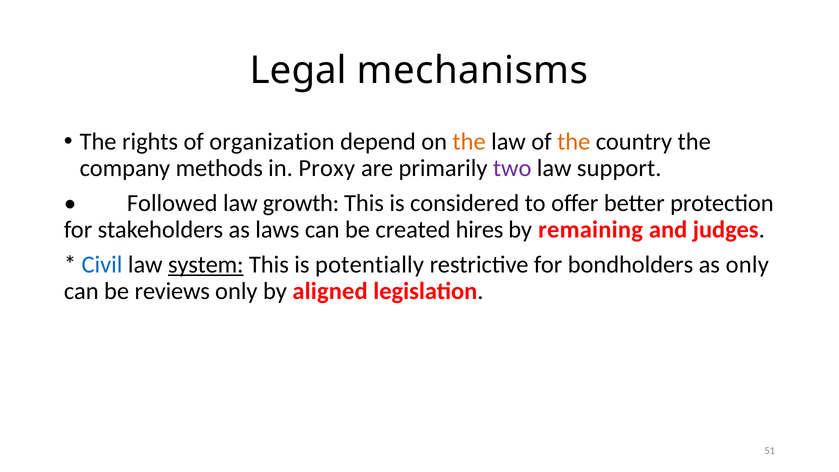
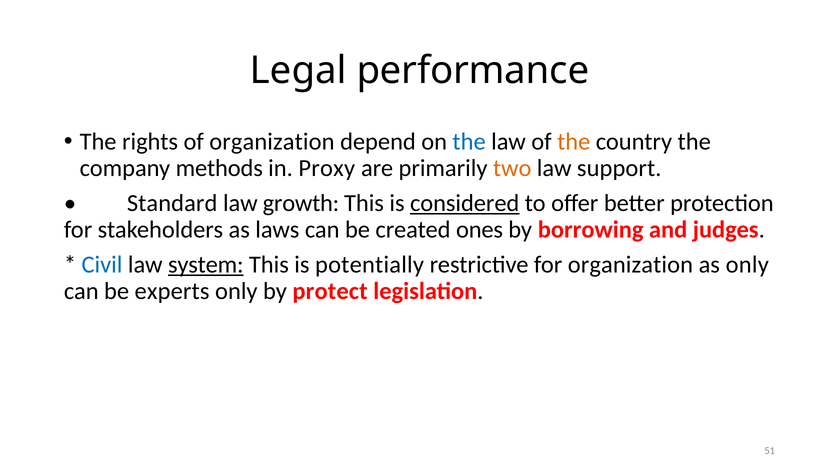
mechanisms: mechanisms -> performance (473, 70)
the colour: orange -> blue (469, 142)
two colour: purple -> orange (512, 168)
Followed: Followed -> Standard (172, 203)
considered underline: none -> present (465, 203)
hires: hires -> ones (480, 230)
remaining: remaining -> borrowing (591, 230)
for bondholders: bondholders -> organization (630, 265)
reviews: reviews -> experts (172, 291)
aligned: aligned -> protect (330, 291)
